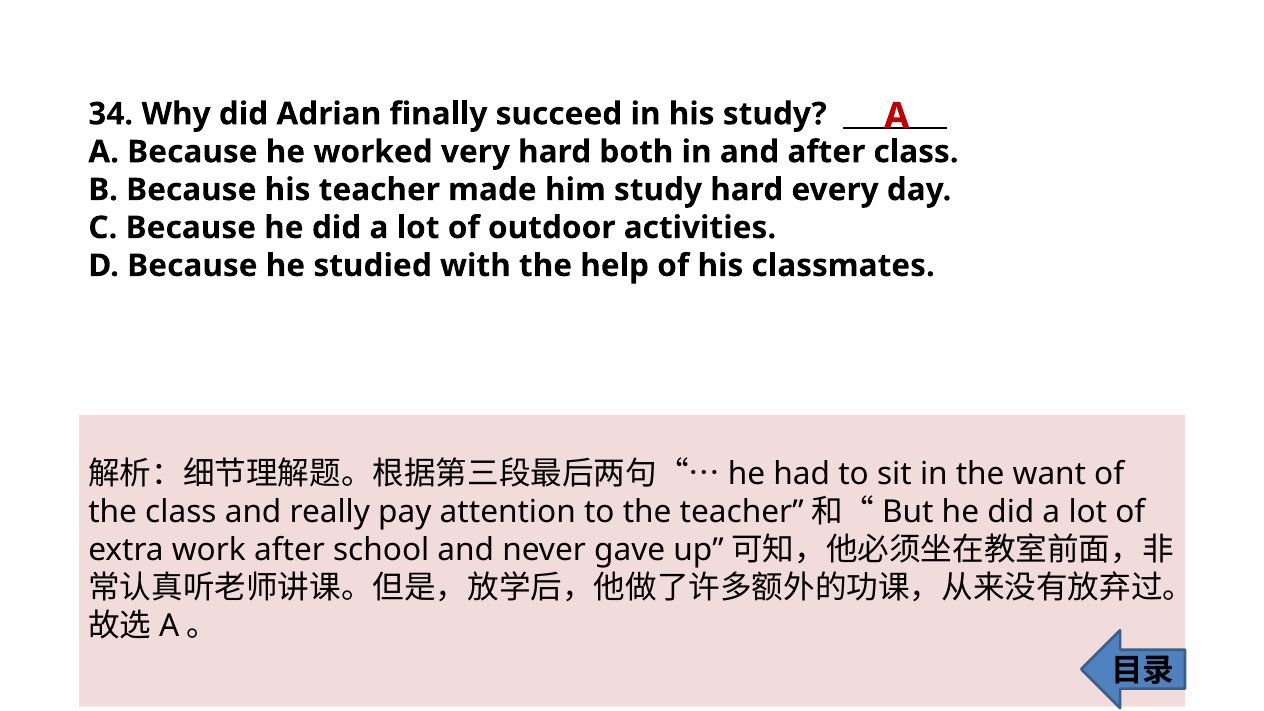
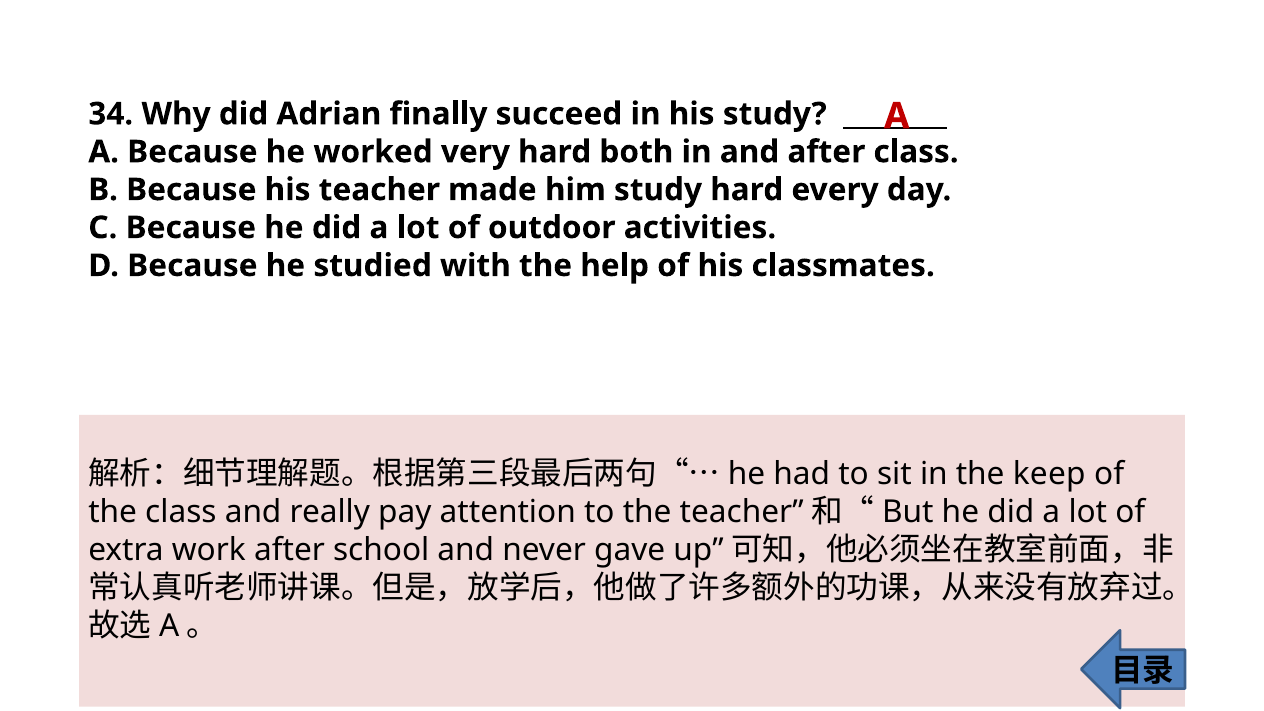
want: want -> keep (1049, 474)
